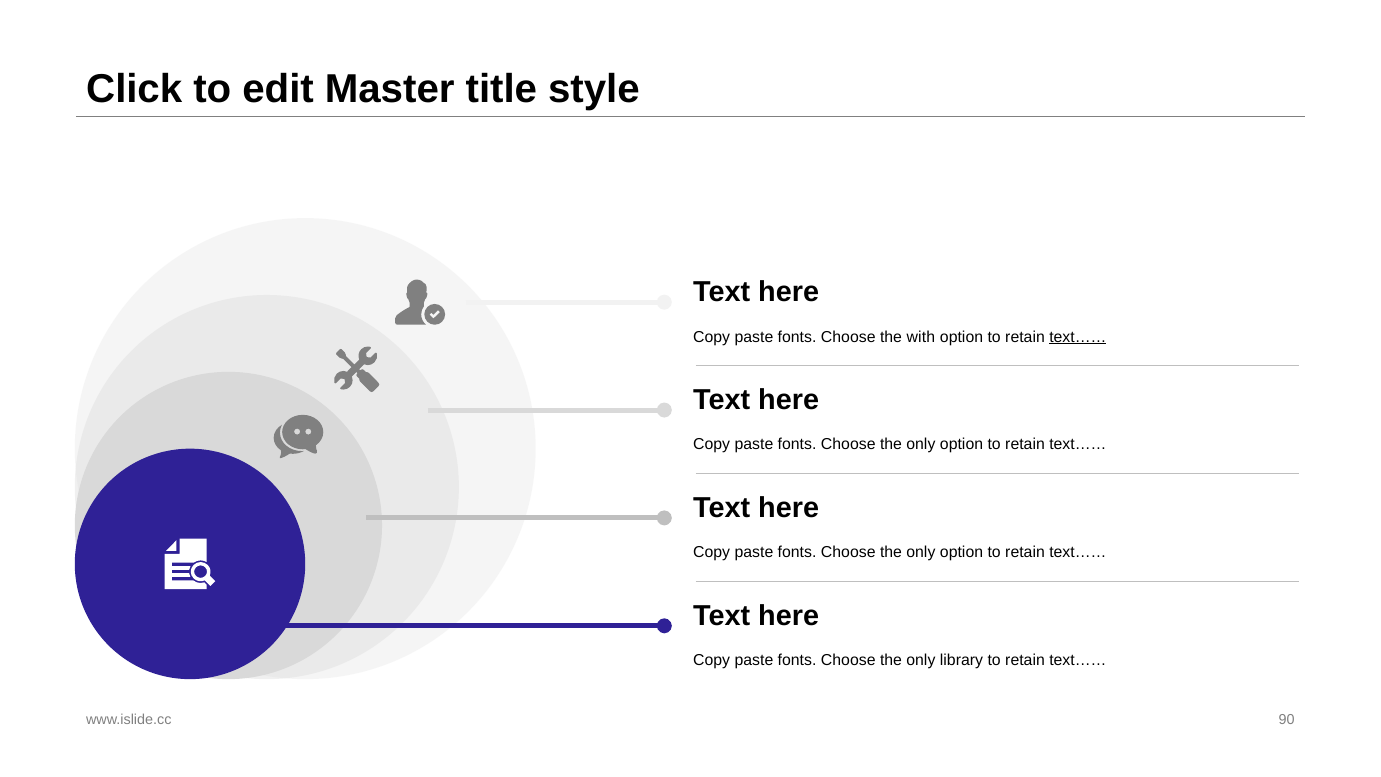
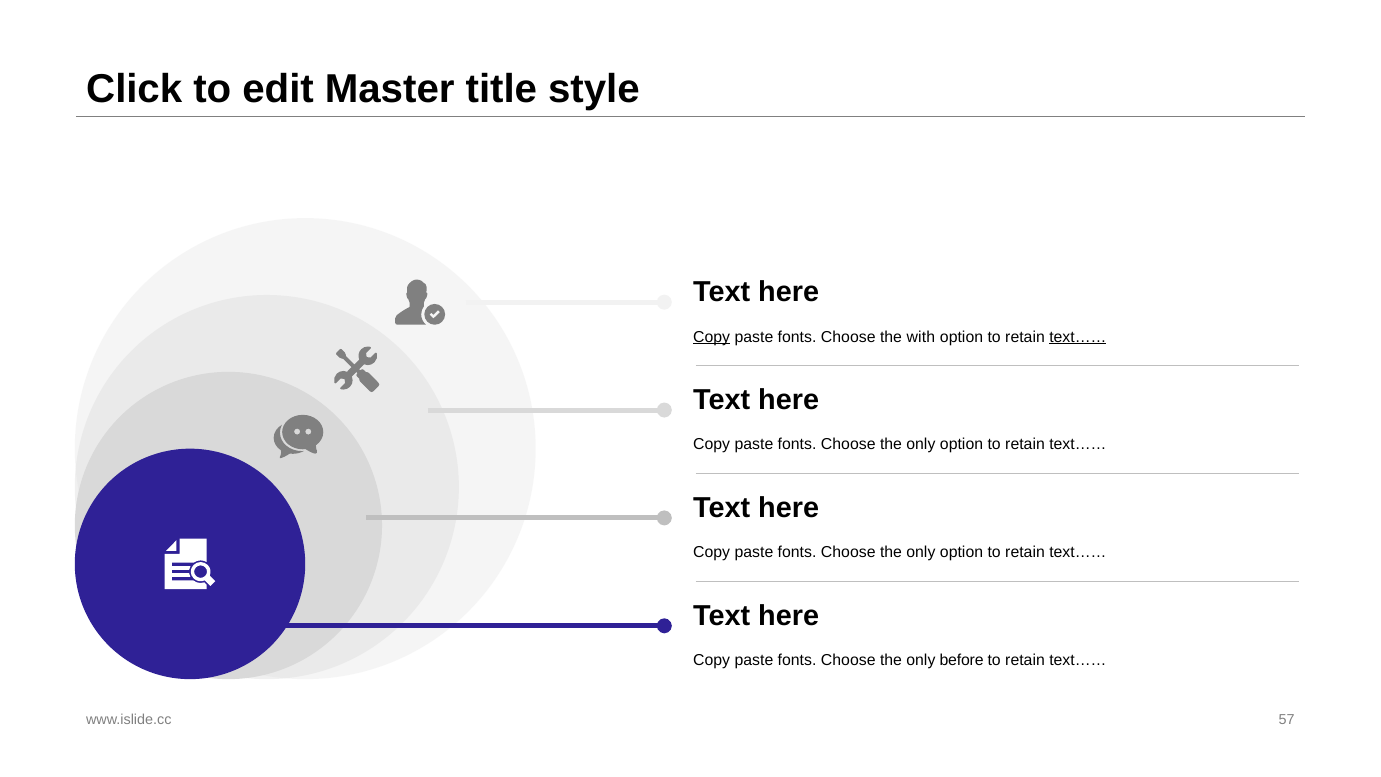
Copy underline: none -> present (712, 337)
library: library -> before (962, 660)
90: 90 -> 57 (1287, 720)
